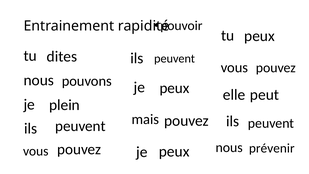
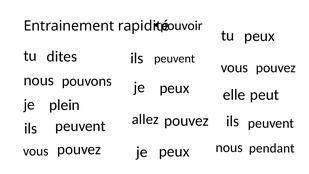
mais: mais -> allez (145, 119)
prévenir: prévenir -> pendant (272, 148)
